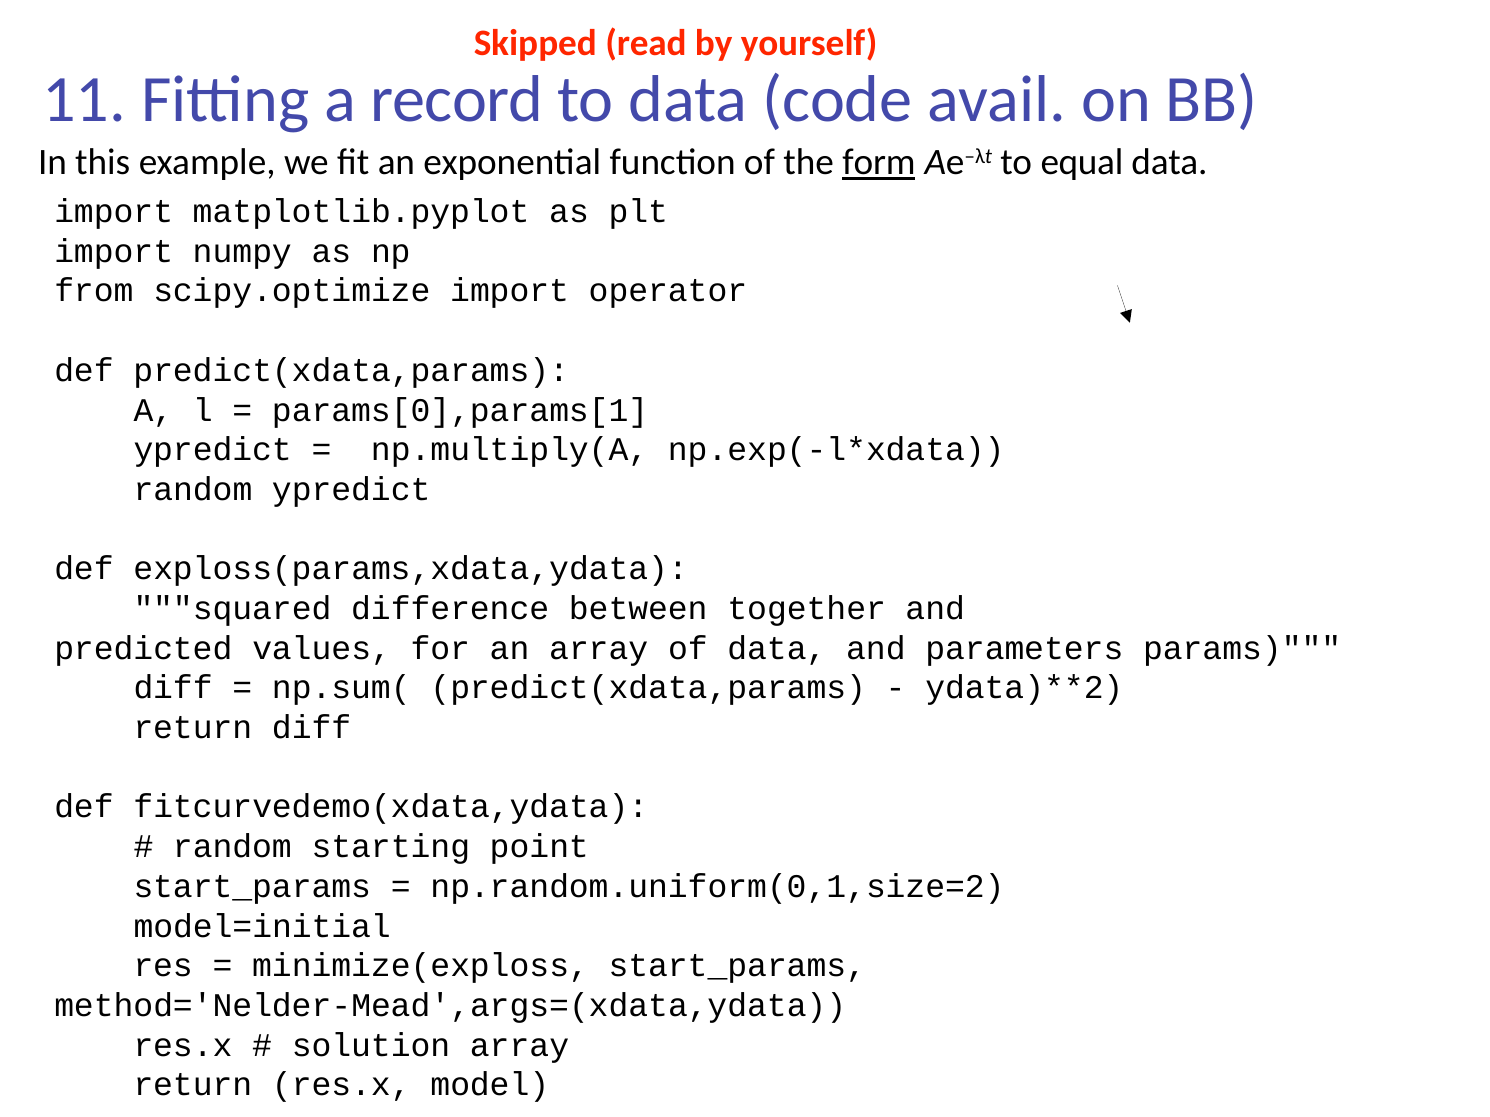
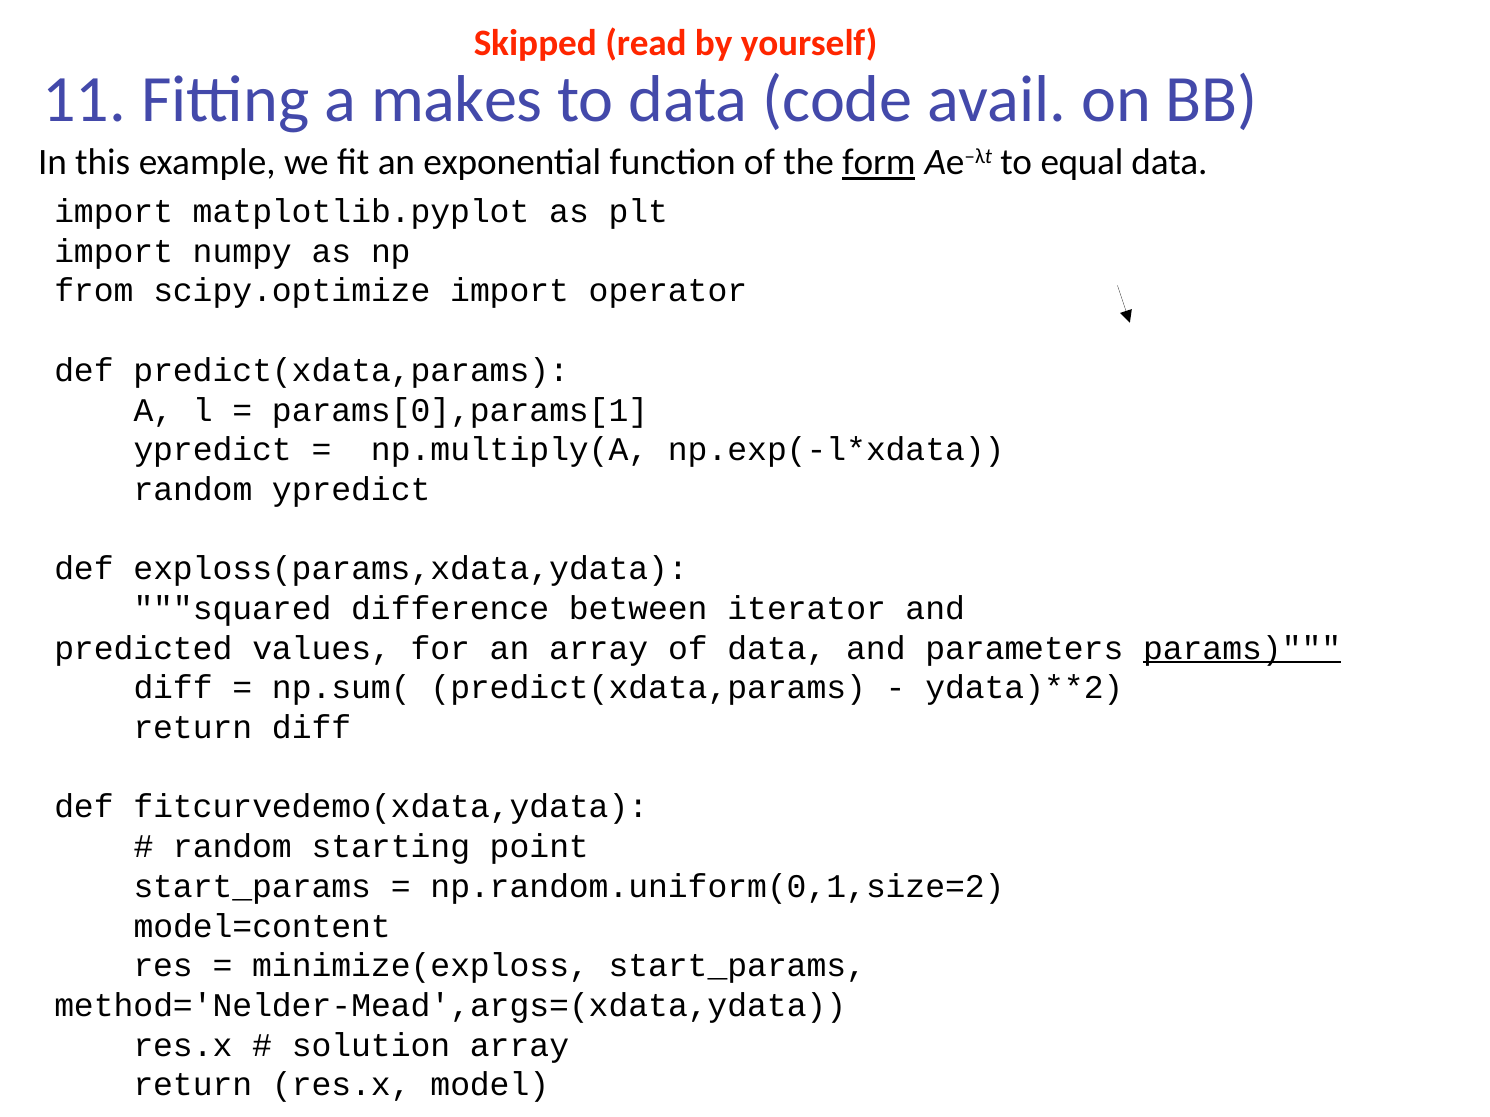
record: record -> makes (457, 99)
together: together -> iterator (807, 609)
params underline: none -> present (1242, 649)
model=initial: model=initial -> model=content (262, 927)
